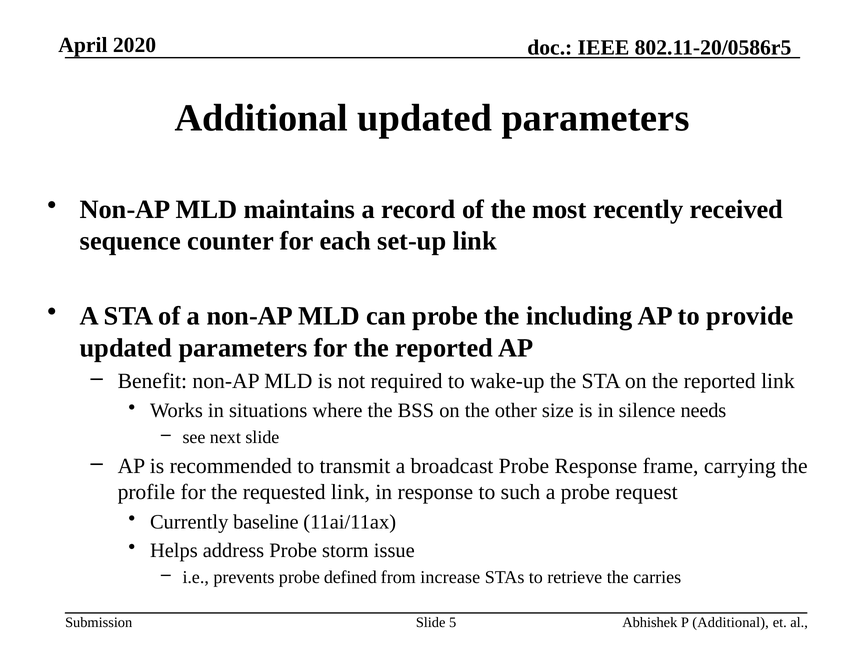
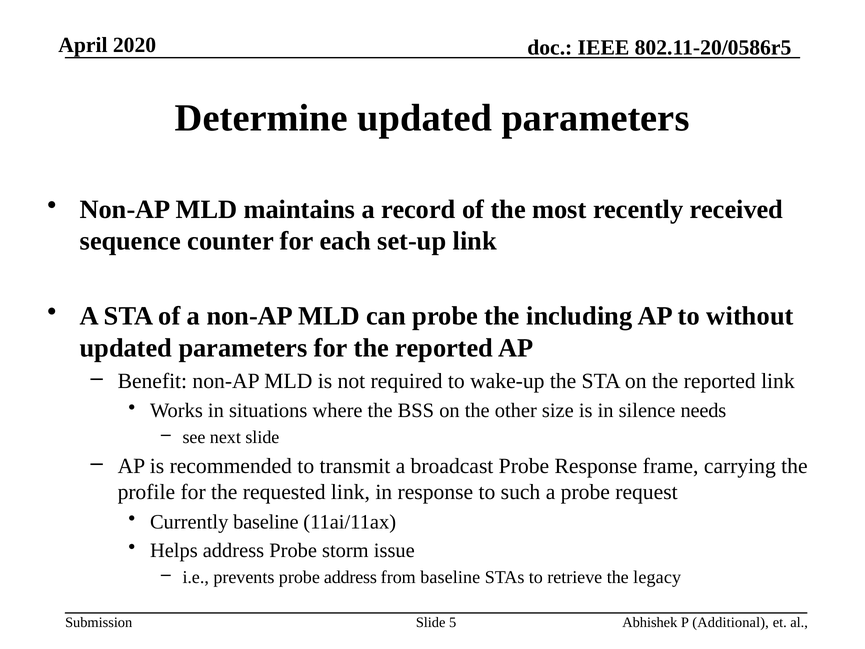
Additional: Additional -> Determine (261, 118)
provide: provide -> without (750, 316)
probe defined: defined -> address (350, 577)
from increase: increase -> baseline (450, 577)
carries: carries -> legacy (657, 577)
